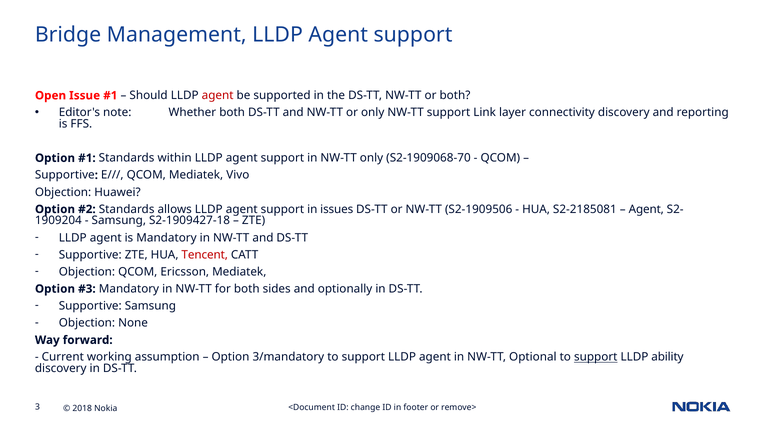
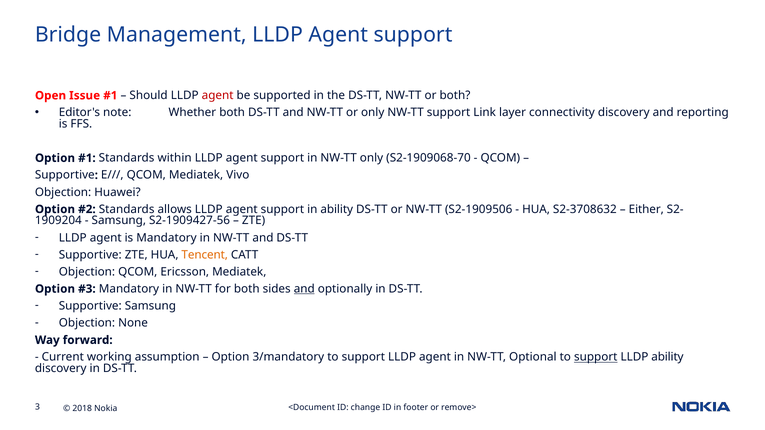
in issues: issues -> ability (337, 209)
S2-2185081: S2-2185081 -> S2-3708632 (585, 209)
Agent: Agent -> Either (646, 209)
S2-1909427-18: S2-1909427-18 -> S2-1909427-56 (190, 221)
Tencent colour: red -> orange (205, 255)
and underline: none -> present (304, 289)
